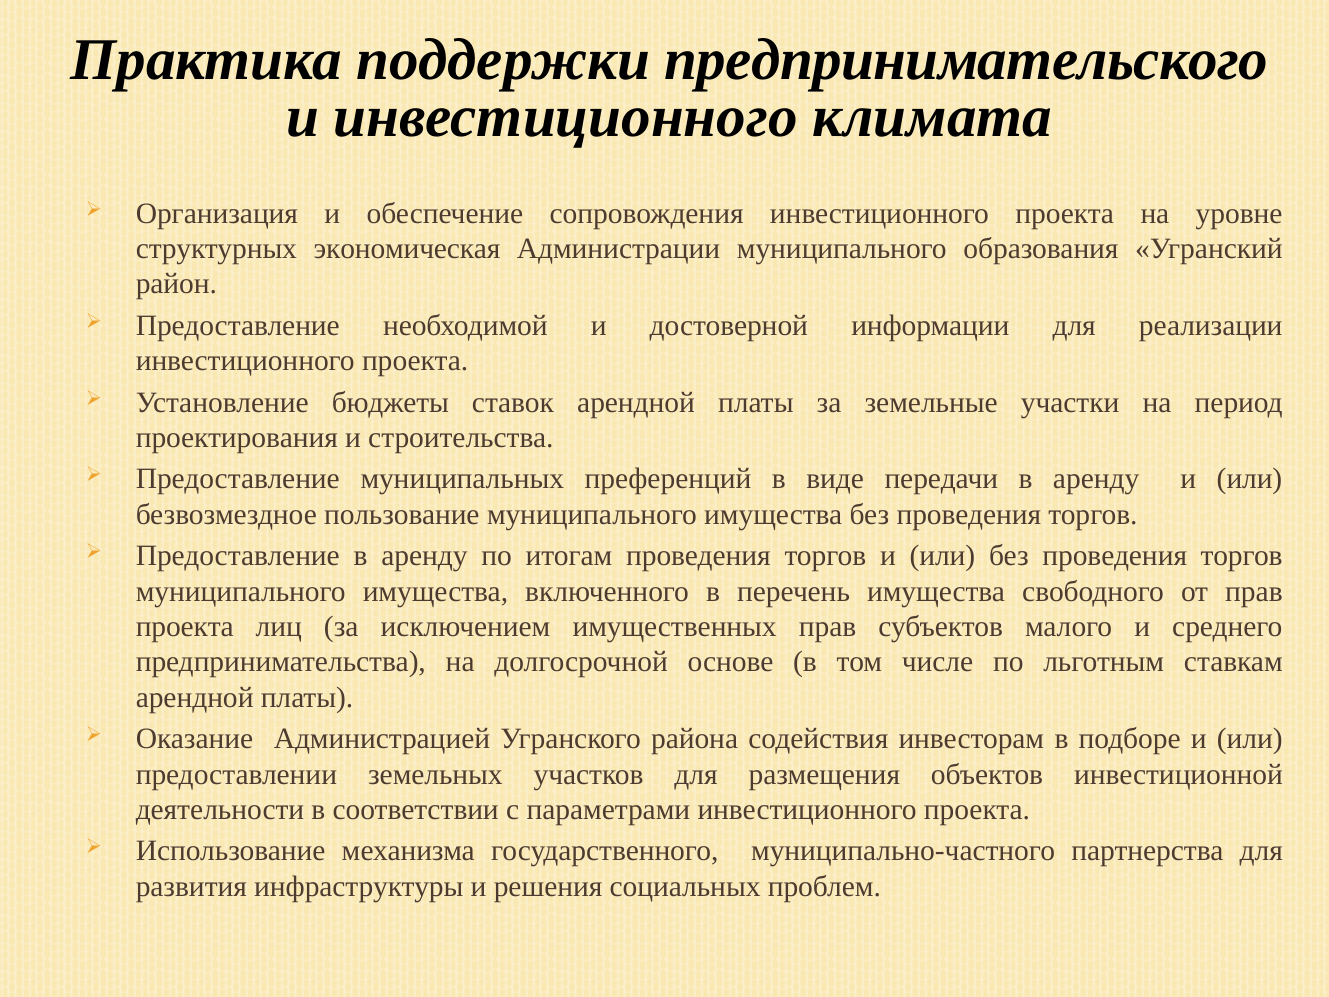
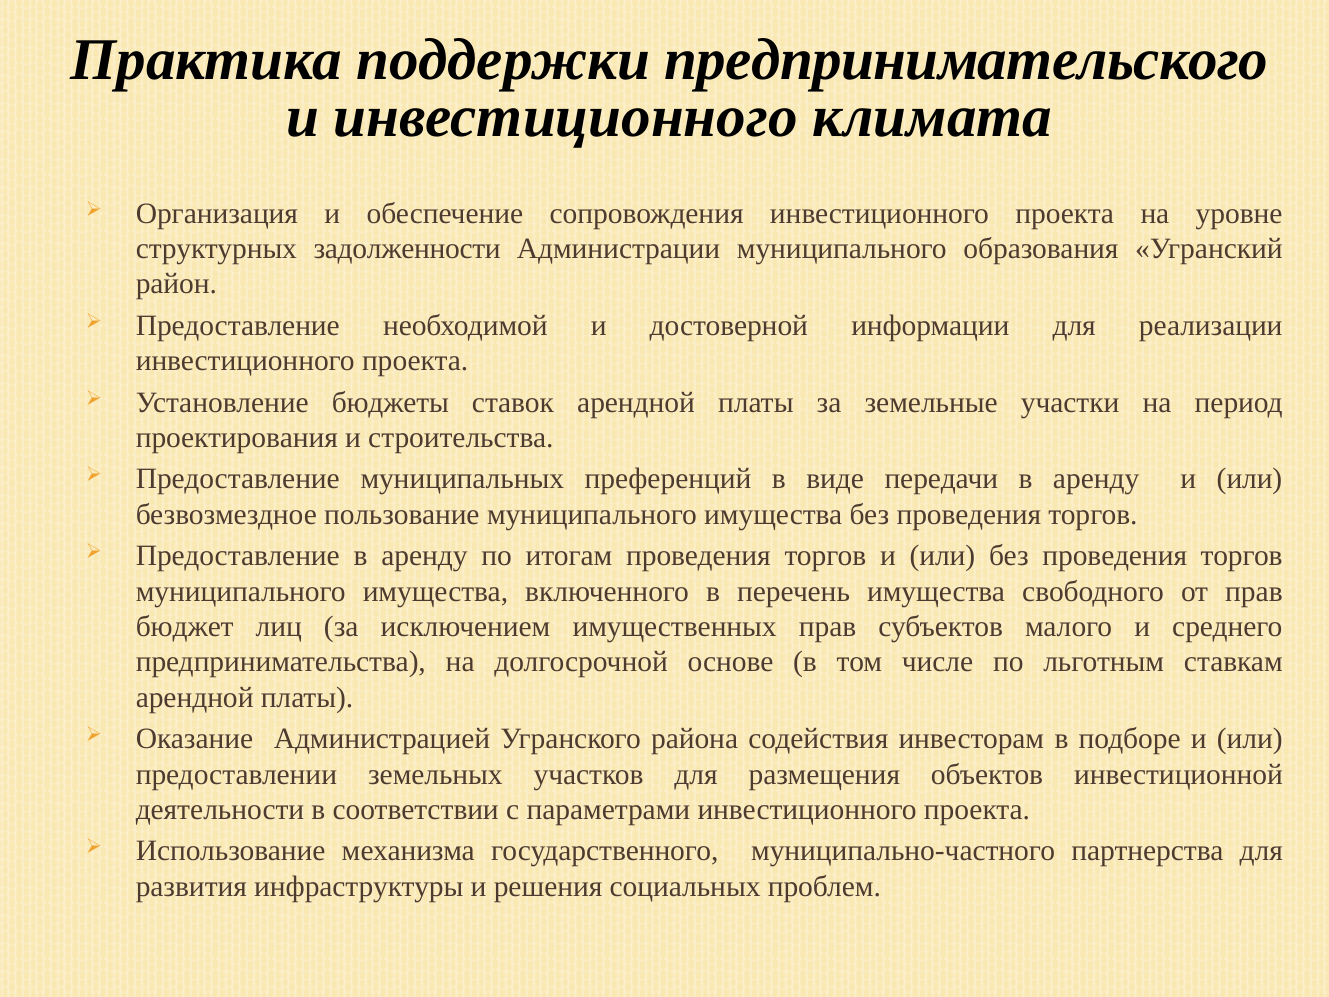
экономическая: экономическая -> задолженности (407, 249)
проекта: проекта -> бюджет (185, 627)
